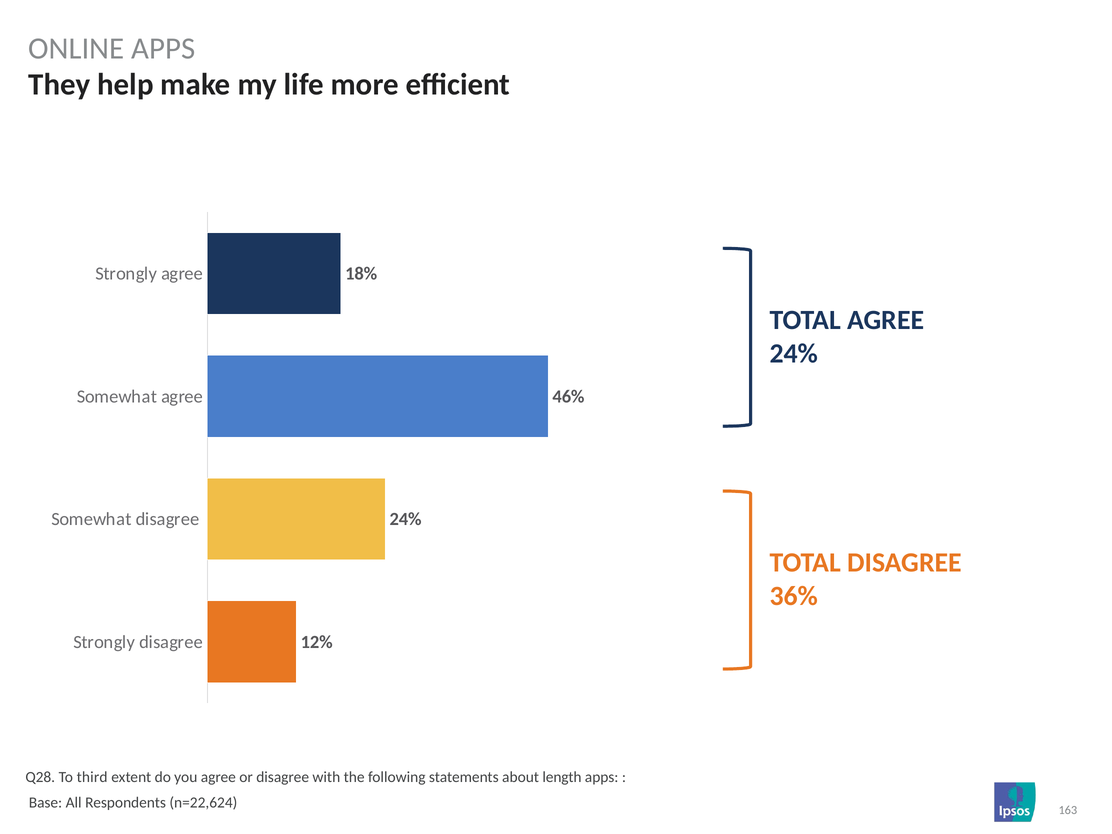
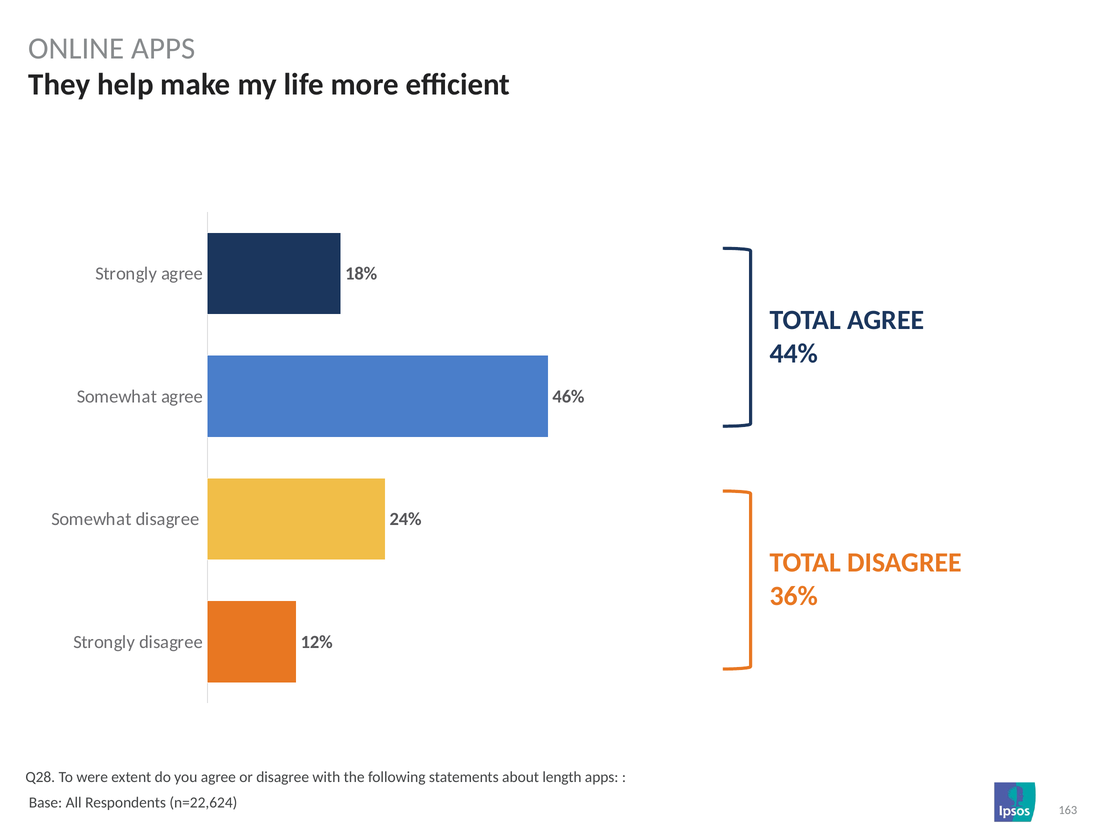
24%: 24% -> 44% (794, 353)
third: third -> were (92, 777)
